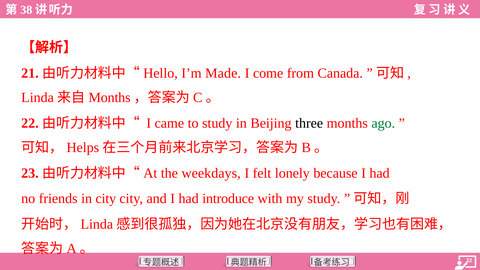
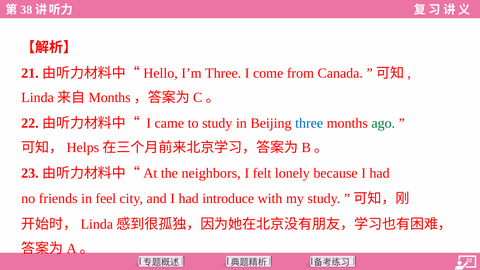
I’m Made: Made -> Three (223, 73)
three colour: black -> blue (309, 123)
weekdays: weekdays -> neighbors (211, 173)
in city: city -> feel (106, 199)
